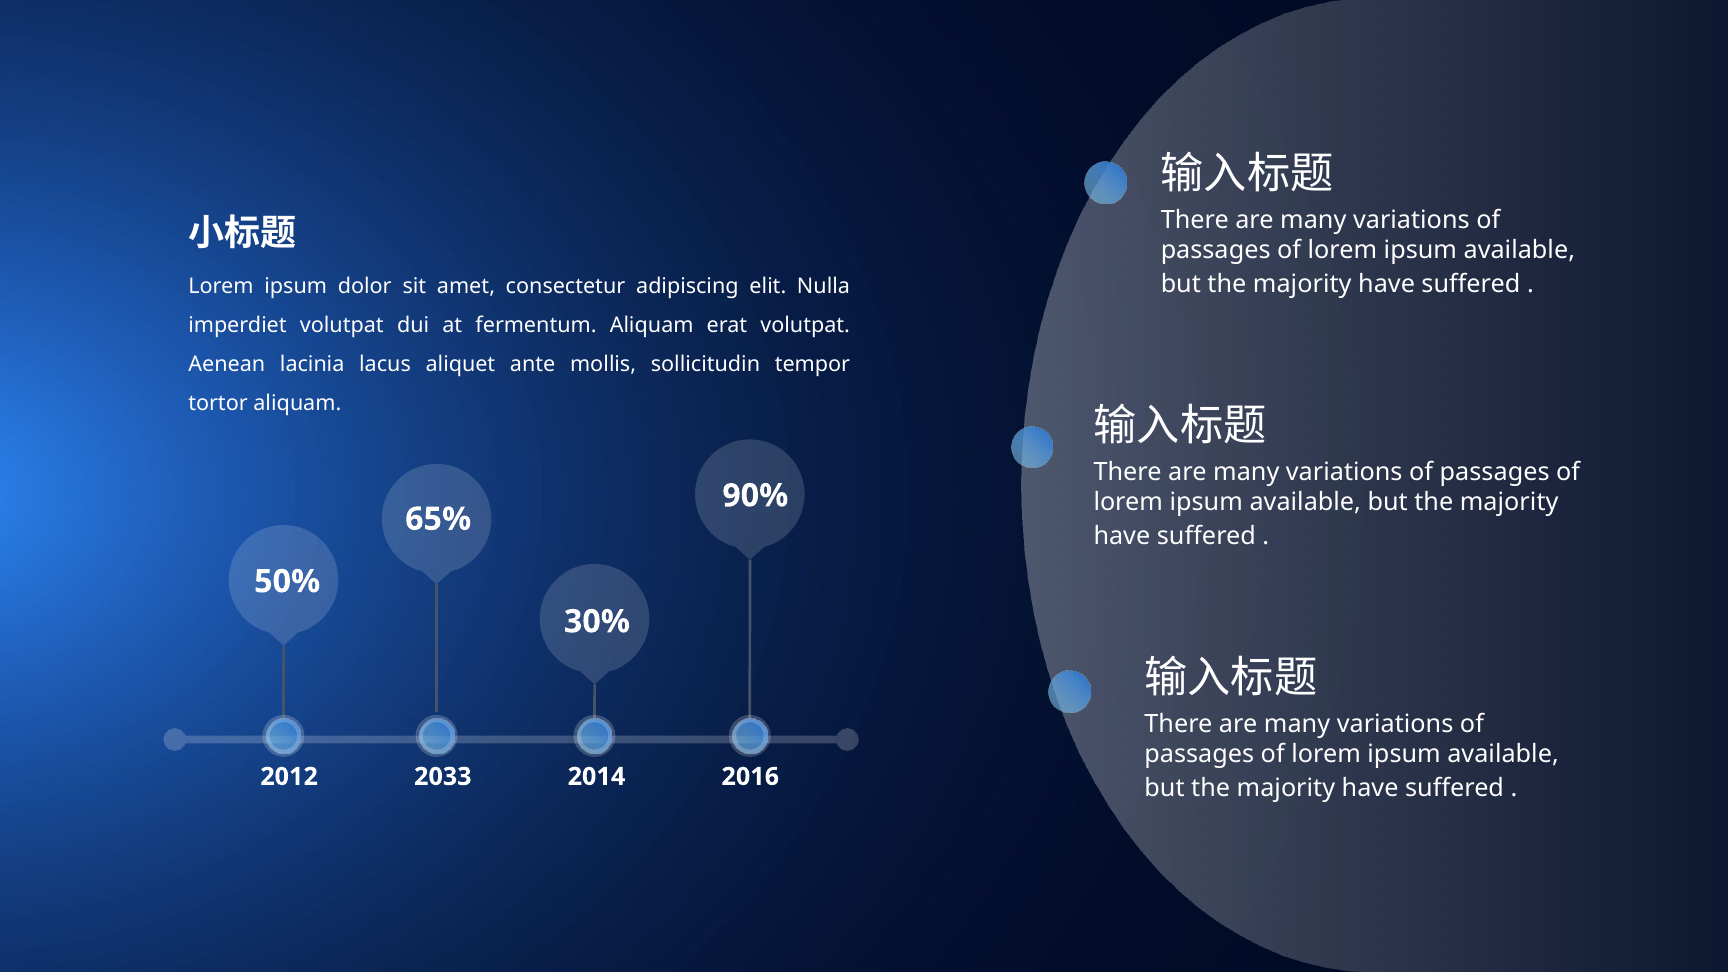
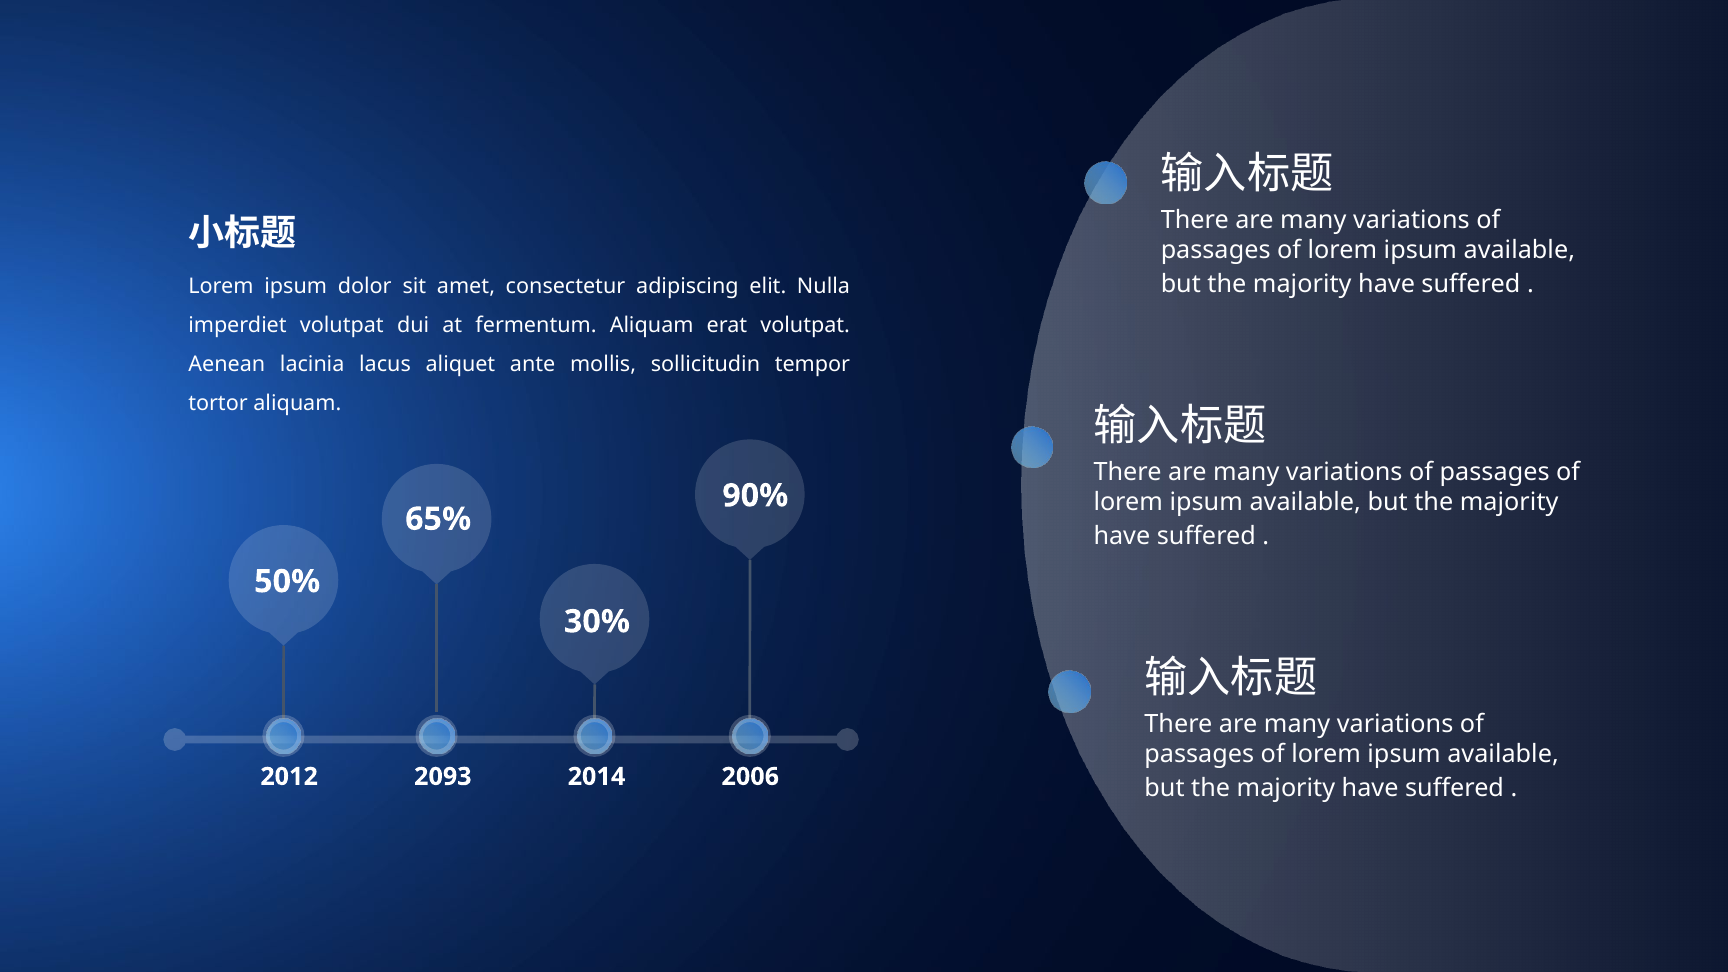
2033: 2033 -> 2093 (443, 777)
2016: 2016 -> 2006 (750, 777)
